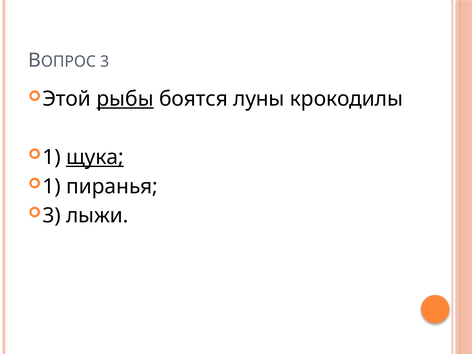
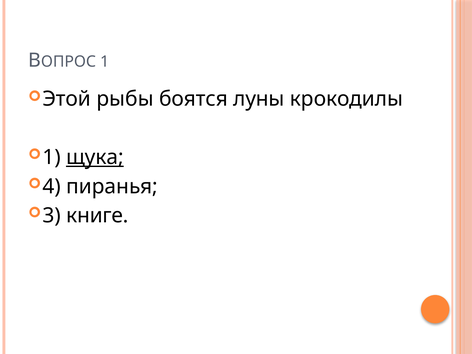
3: 3 -> 1 (105, 62)
рыбы underline: present -> none (125, 99)
1: 1 -> 4 (52, 186)
лыжи: лыжи -> книге (97, 216)
